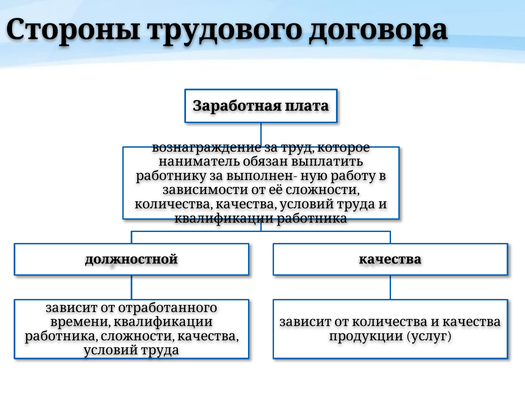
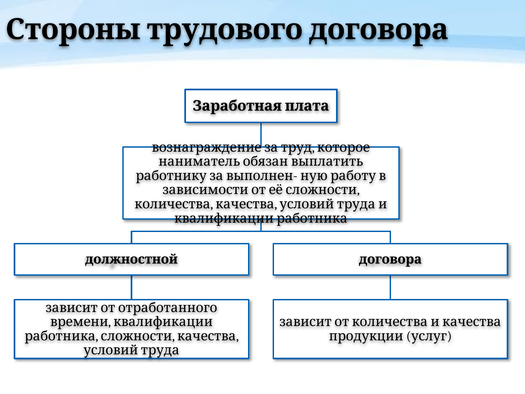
качества: качества -> договора (390, 259)
